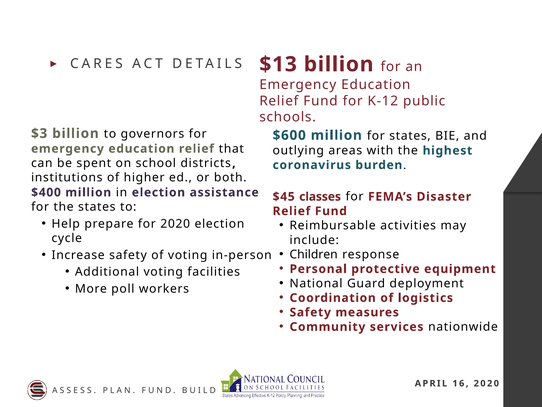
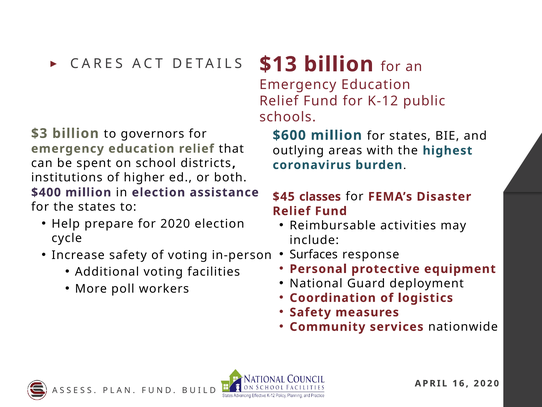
Children: Children -> Surfaces (314, 254)
